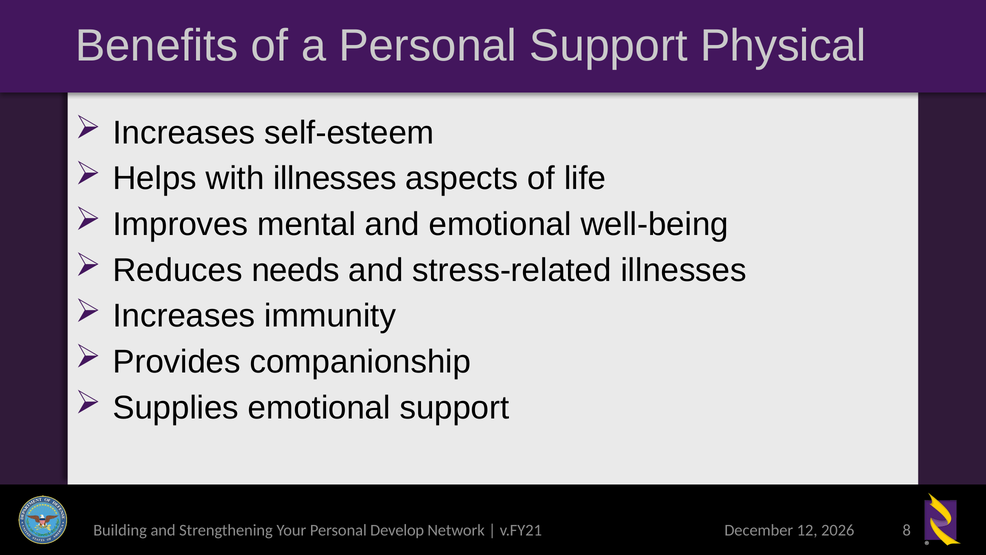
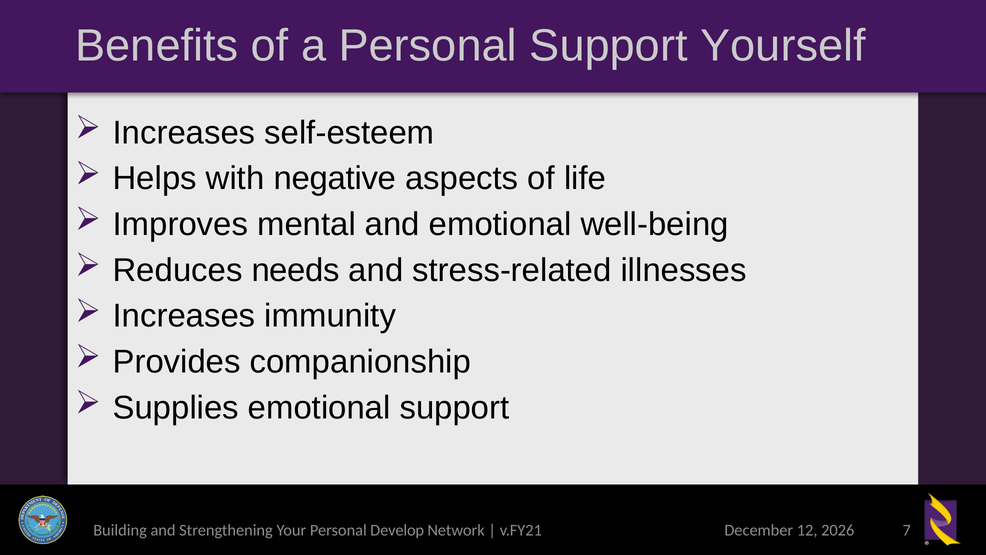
Physical: Physical -> Yourself (783, 46)
with illnesses: illnesses -> negative (335, 178)
8: 8 -> 7 (907, 530)
